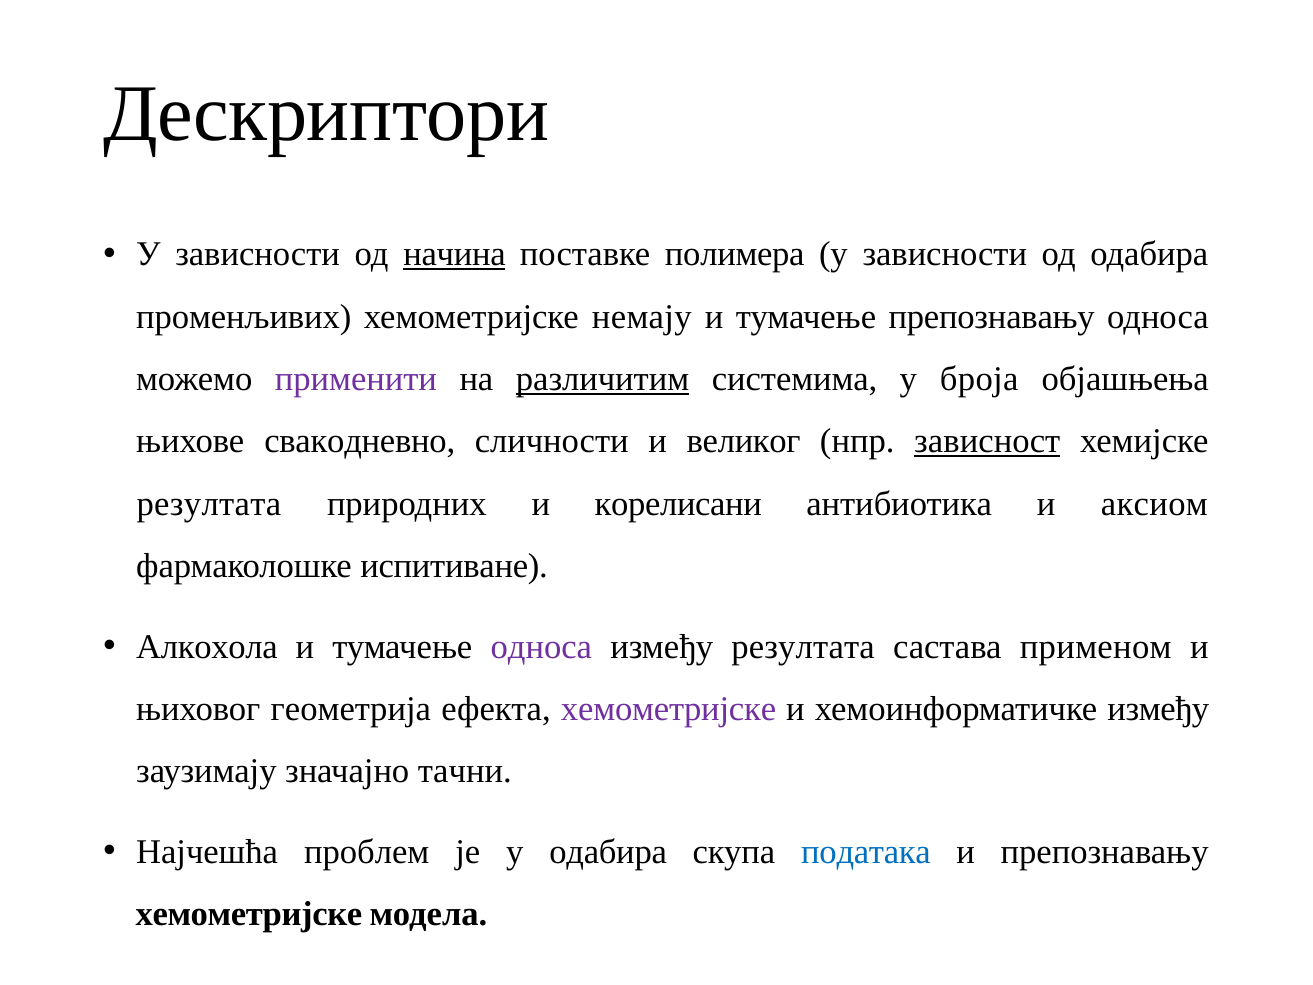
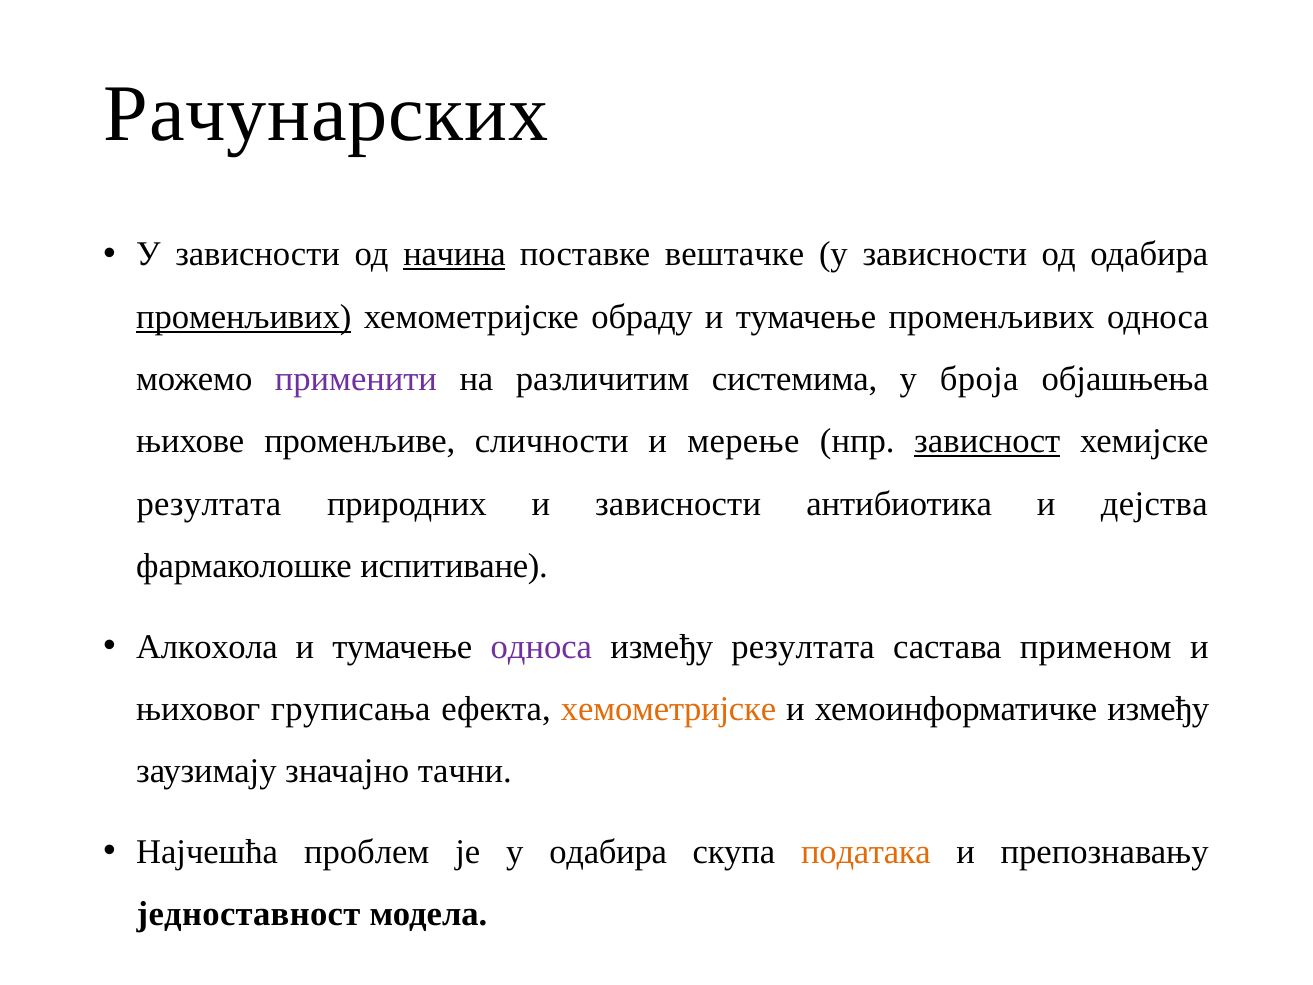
Дескриптори: Дескриптори -> Рачунарских (326, 114)
полимера: полимера -> вештачке (735, 254)
променљивих underline: none -> present (244, 317)
немају: немају -> обраду (642, 317)
тумачење препознавању: препознавању -> променљивих (991, 317)
различитим underline: present -> none (603, 379)
свакодневно: свакодневно -> променљиве (360, 441)
великог: великог -> мерење (743, 441)
и корелисани: корелисани -> зависности (678, 504)
аксиом: аксиом -> дејства (1154, 504)
геометрија: геометрија -> груписања (351, 709)
хемометријске colour: purple -> orange (669, 709)
података colour: blue -> orange (866, 852)
хемометријске: хемометријске -> једноставност (249, 914)
